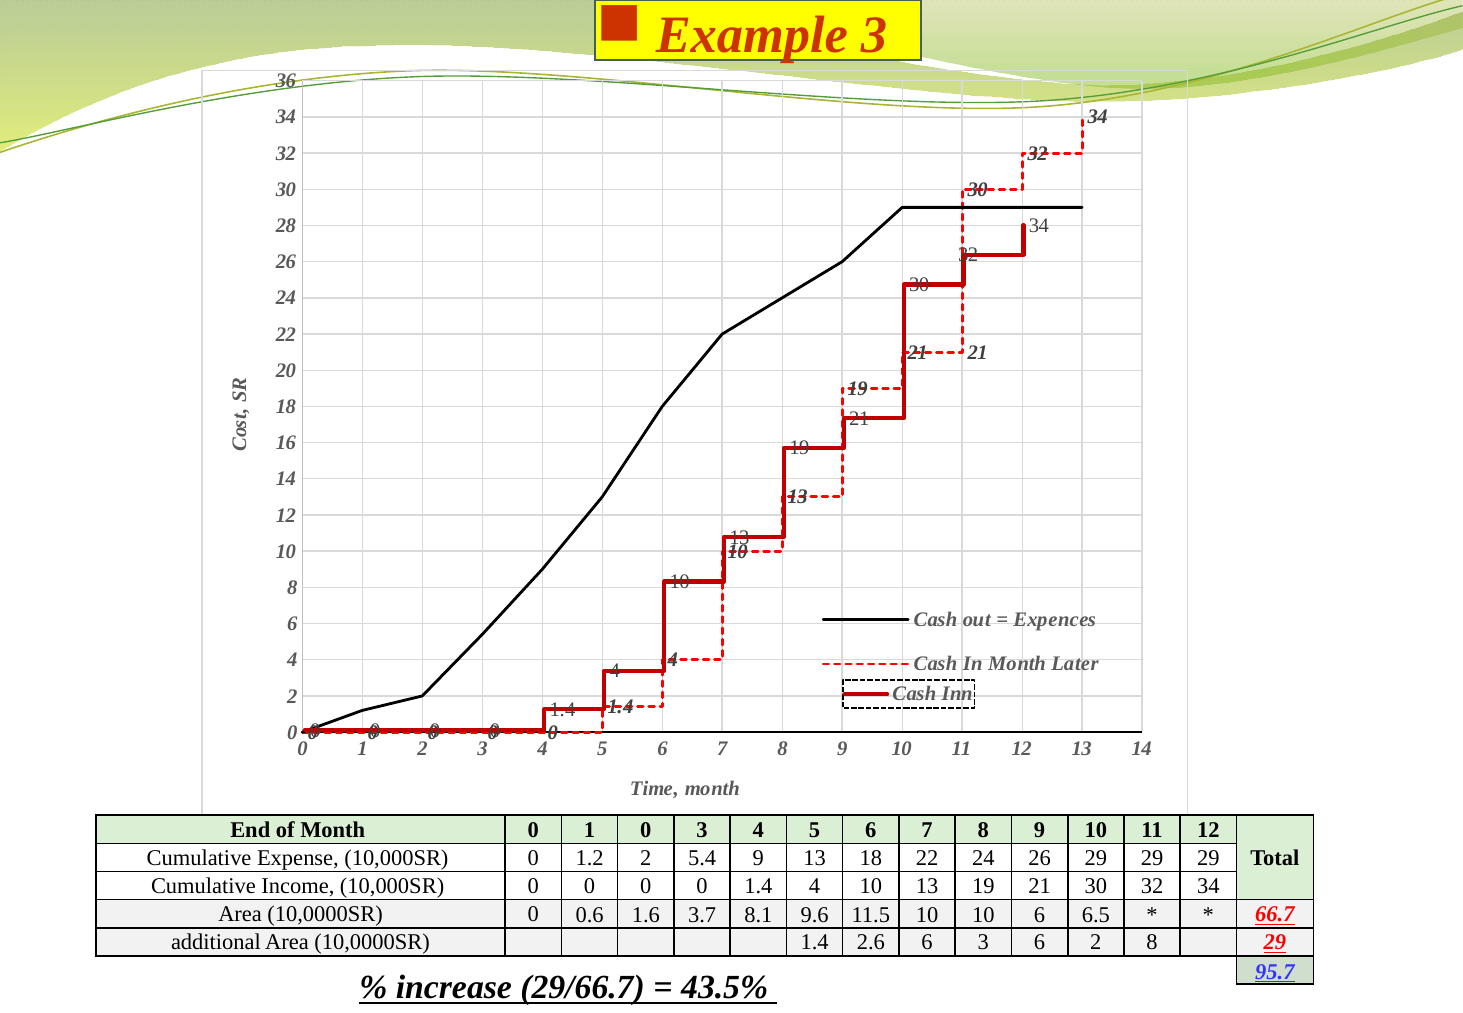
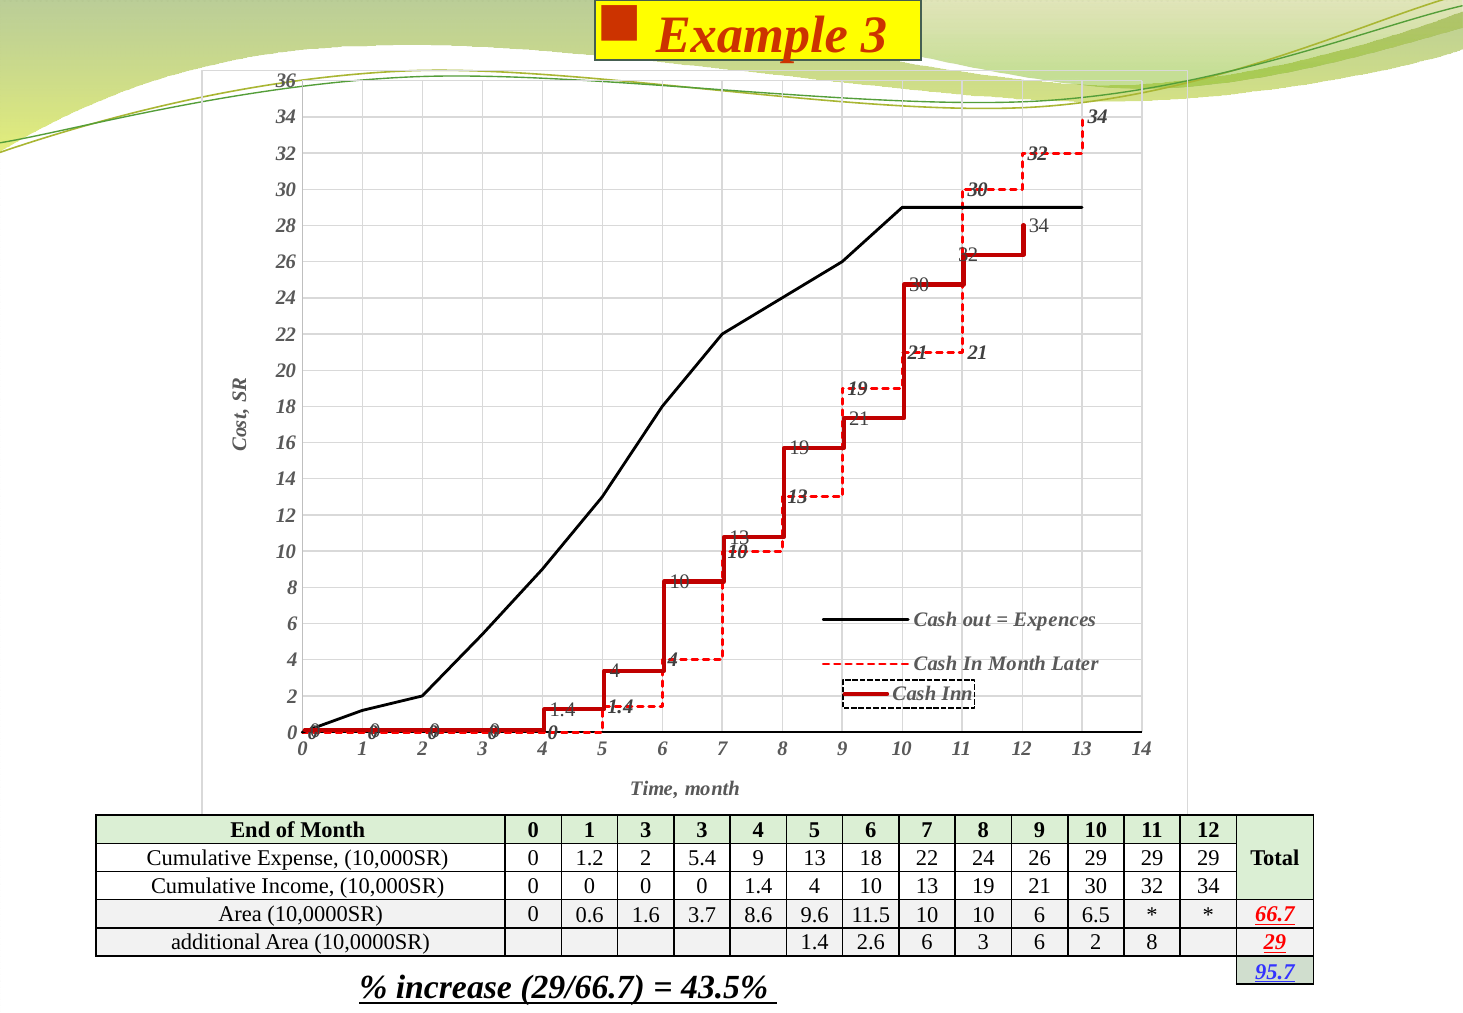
1 0: 0 -> 3 (646, 830)
8.1: 8.1 -> 8.6 (758, 915)
